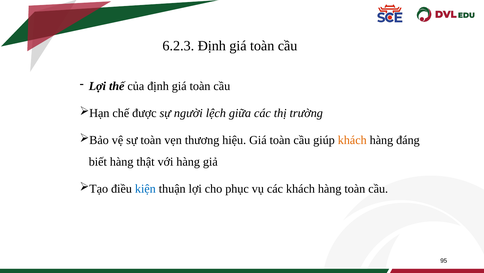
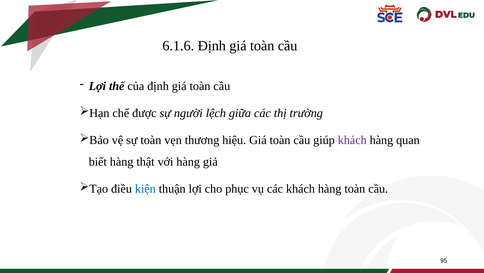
6.2.3: 6.2.3 -> 6.1.6 (178, 46)
khách colour: orange -> purple (352, 140)
đáng: đáng -> quan (408, 140)
